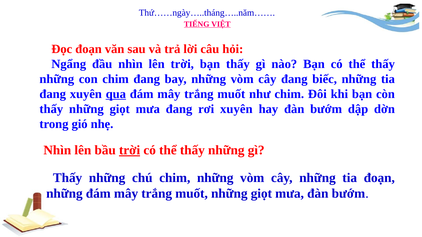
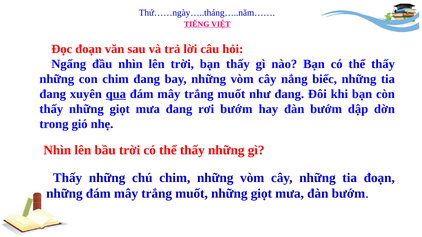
cây đang: đang -> nắng (294, 79)
như chim: chim -> đang (289, 94)
rơi xuyên: xuyên -> bướm (236, 109)
trời underline: present -> none (130, 150)
